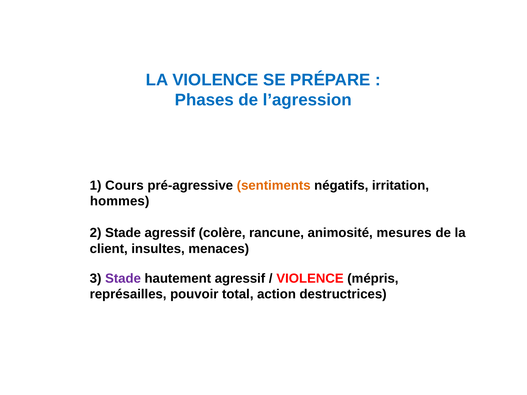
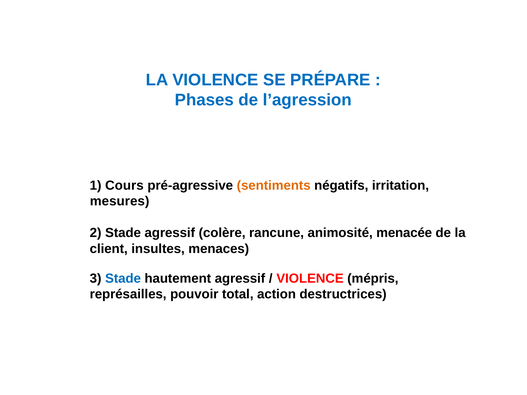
hommes: hommes -> mesures (120, 201)
mesures: mesures -> menacée (404, 233)
Stade colour: purple -> blue (123, 279)
